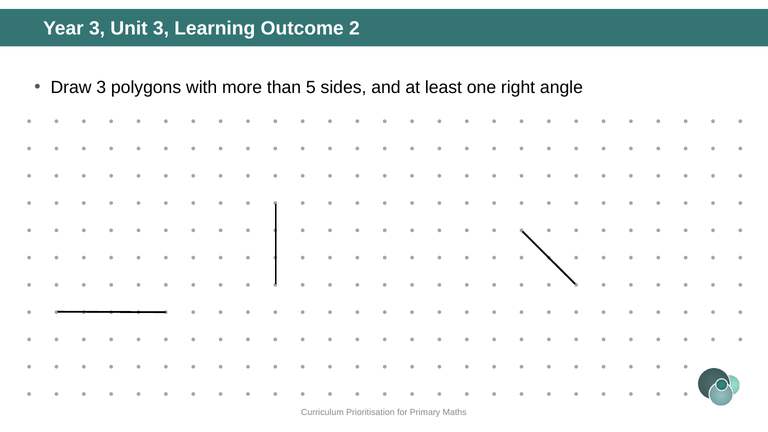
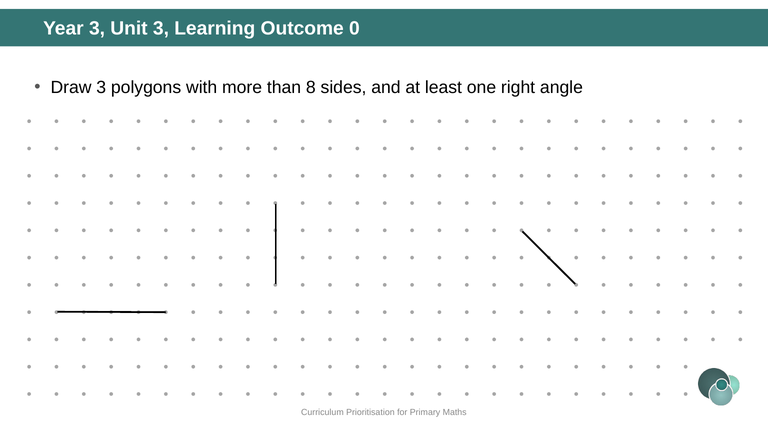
2: 2 -> 0 (354, 29)
5: 5 -> 8 (311, 87)
